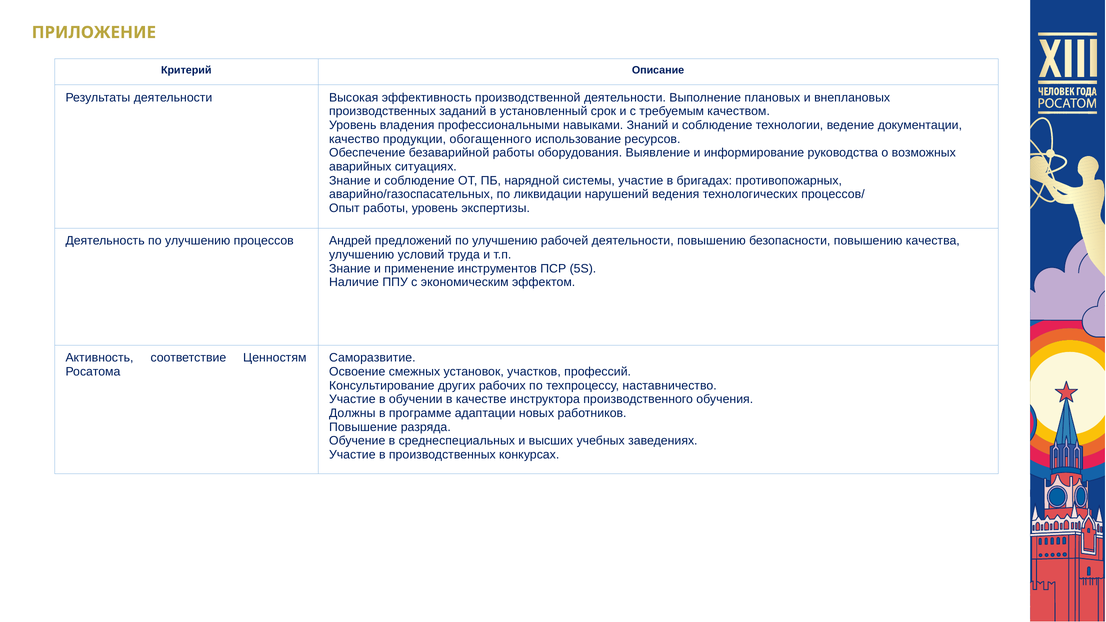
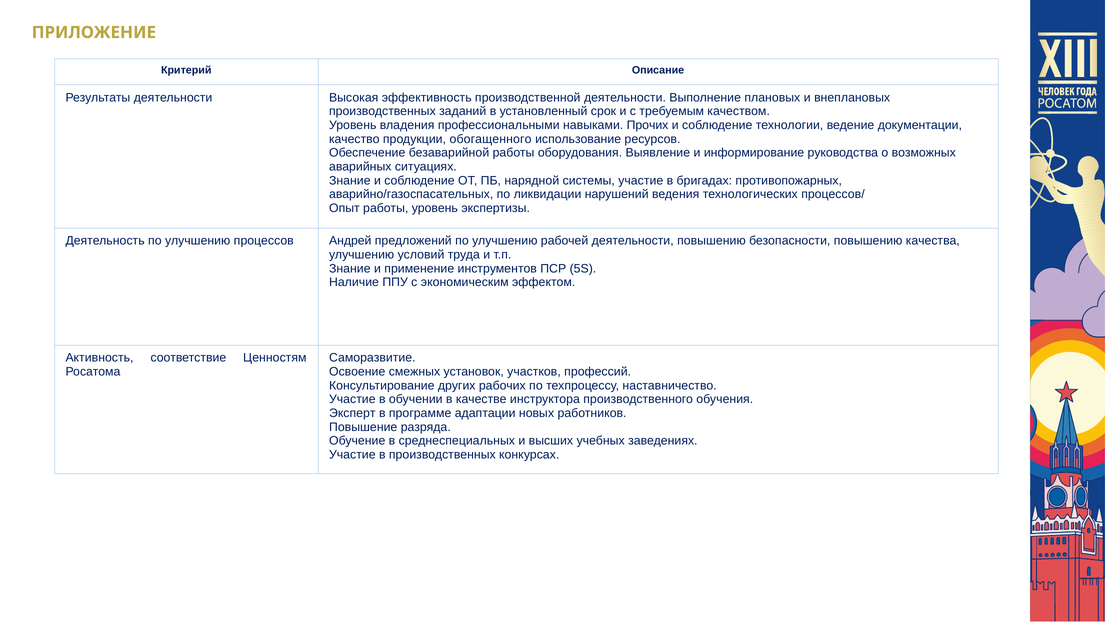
Знаний: Знаний -> Прочих (648, 125)
Должны: Должны -> Эксперт (352, 413)
